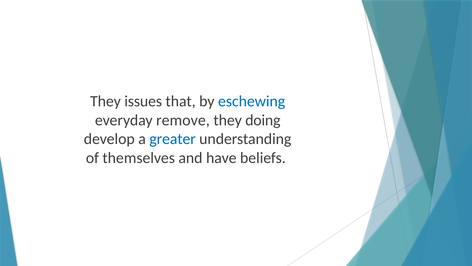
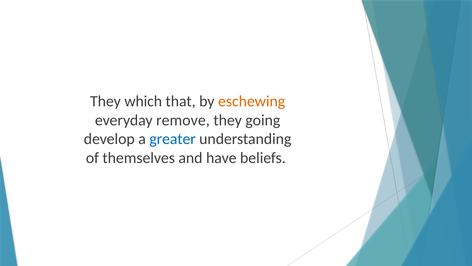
issues: issues -> which (143, 101)
eschewing colour: blue -> orange (252, 101)
doing: doing -> going (263, 120)
